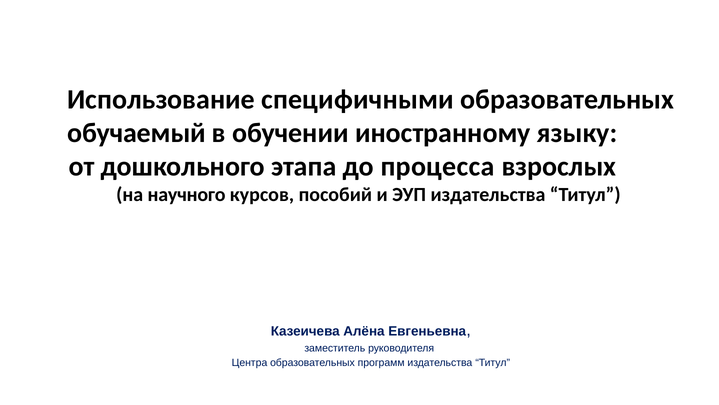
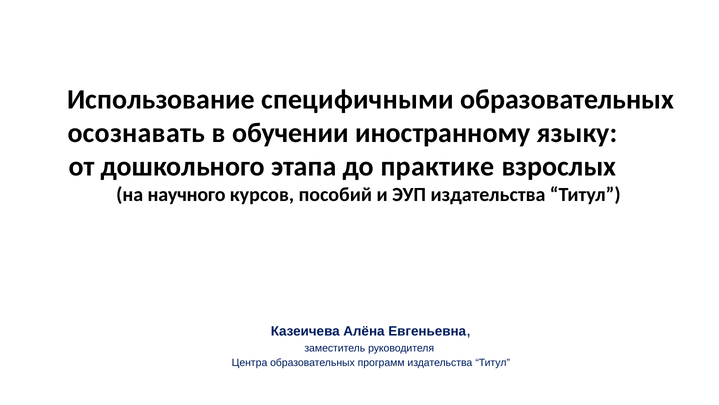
обучаемый: обучаемый -> осознавать (136, 133)
процесса: процесса -> практике (438, 166)
